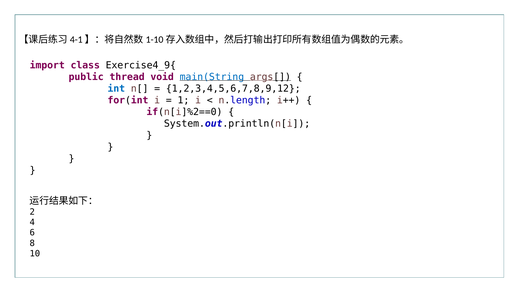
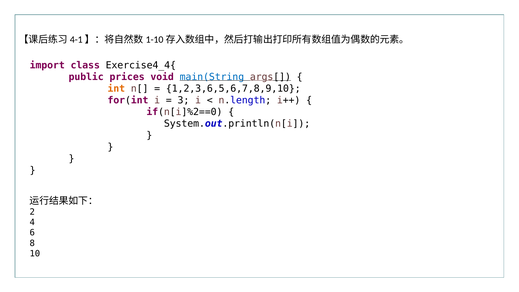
Exercise4_9{: Exercise4_9{ -> Exercise4_4{ (141, 65)
thread: thread -> prices (127, 77)
int colour: blue -> orange (116, 89)
1,2,3,4,5,6,7,8,9,12: 1,2,3,4,5,6,7,8,9,12 -> 1,2,3,6,5,6,7,8,9,10 (233, 89)
1: 1 -> 3 (183, 100)
